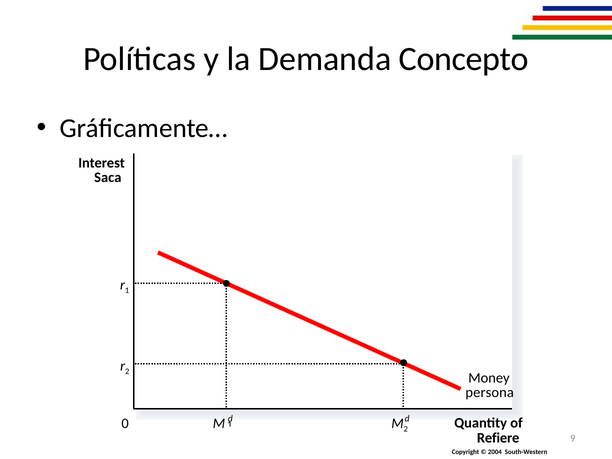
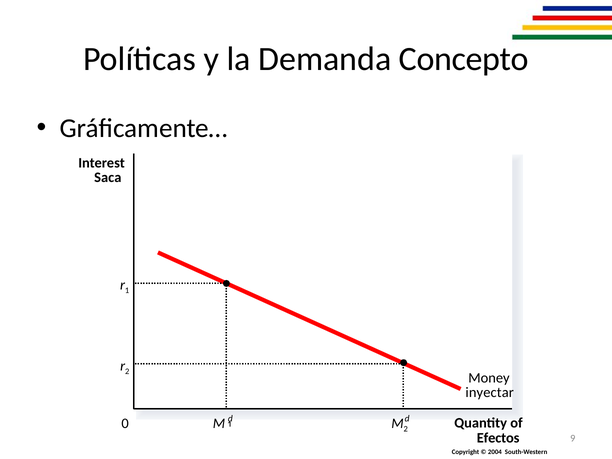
persona: persona -> inyectar (490, 392)
Refiere: Refiere -> Efectos (498, 438)
